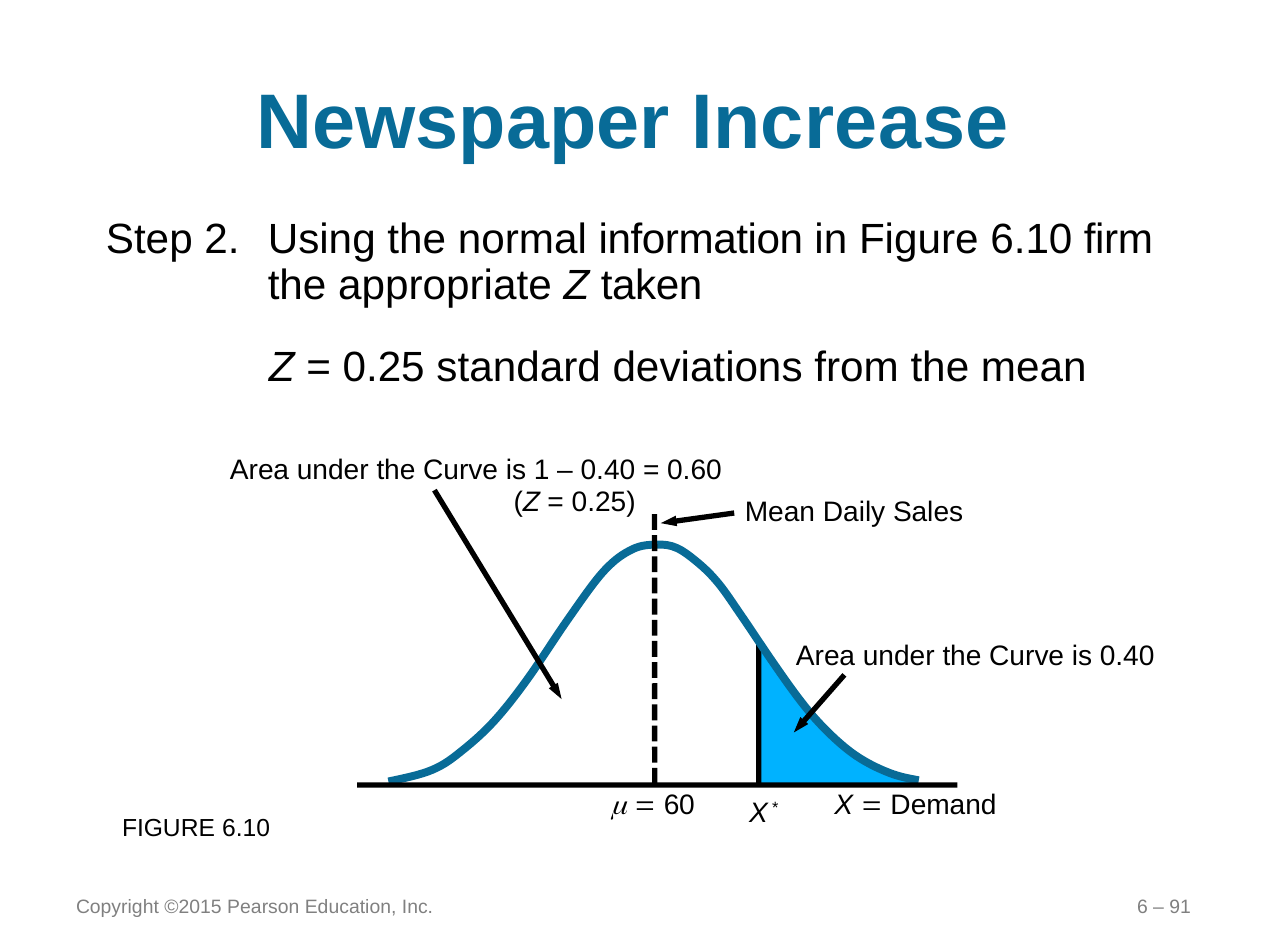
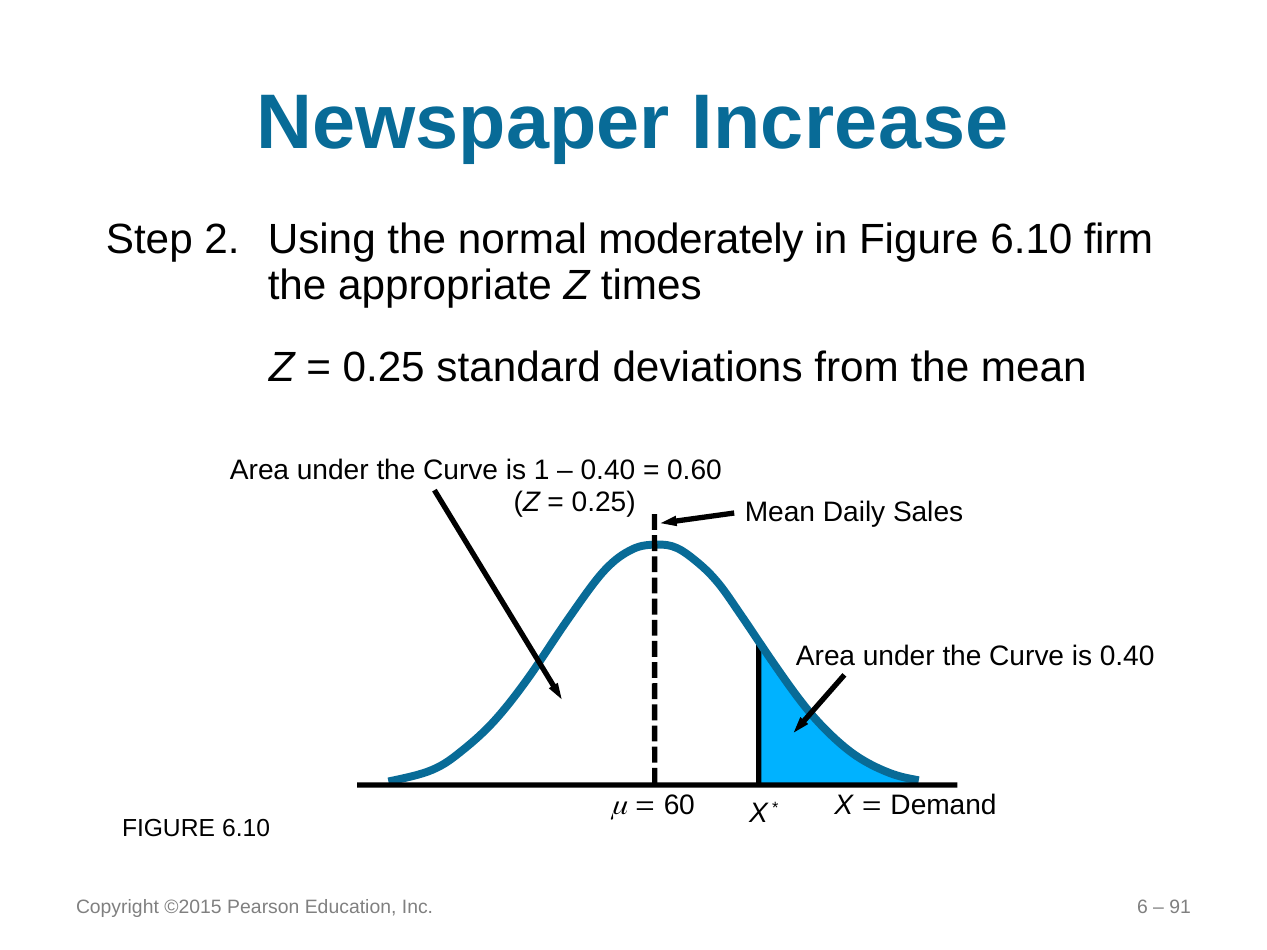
information: information -> moderately (701, 240)
taken: taken -> times (651, 286)
